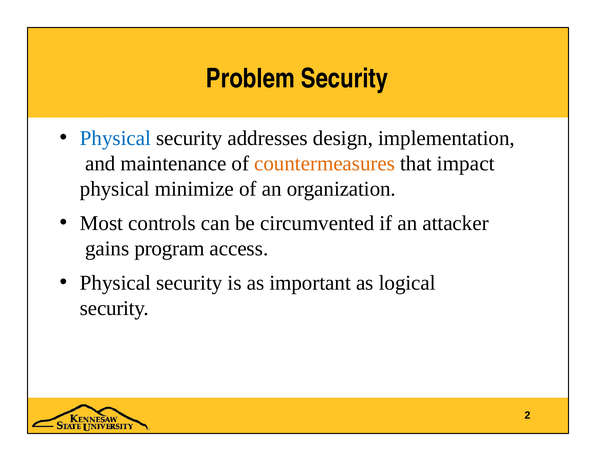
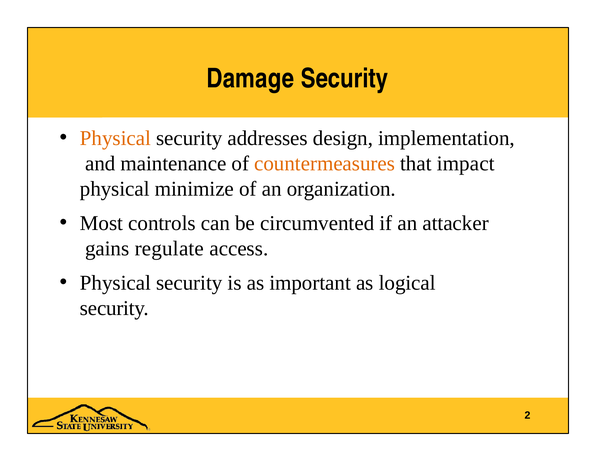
Problem: Problem -> Damage (250, 79)
Physical colour: blue -> orange (115, 138)
program: program -> regulate (169, 248)
